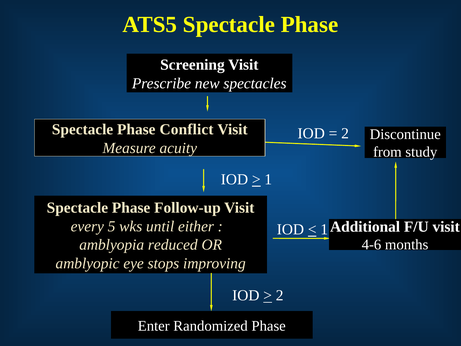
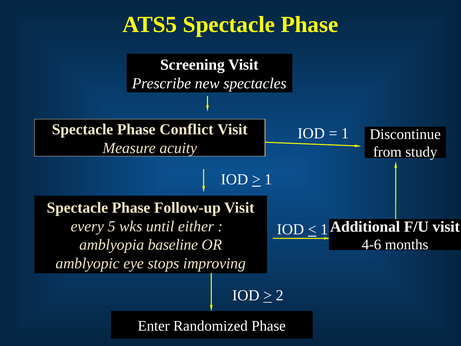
2: 2 -> 1 (345, 133)
reduced: reduced -> baseline (173, 245)
